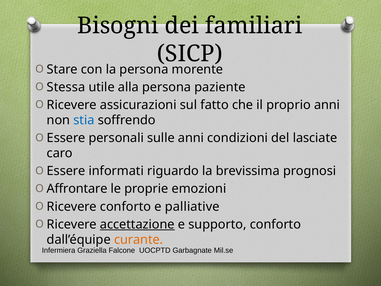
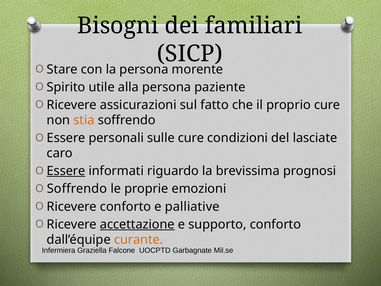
Stessa: Stessa -> Spirito (66, 87)
proprio anni: anni -> cure (327, 105)
stia colour: blue -> orange (84, 120)
sulle anni: anni -> cure (191, 138)
Essere underline: none -> present (66, 171)
Affrontare: Affrontare -> Soffrendo (77, 189)
